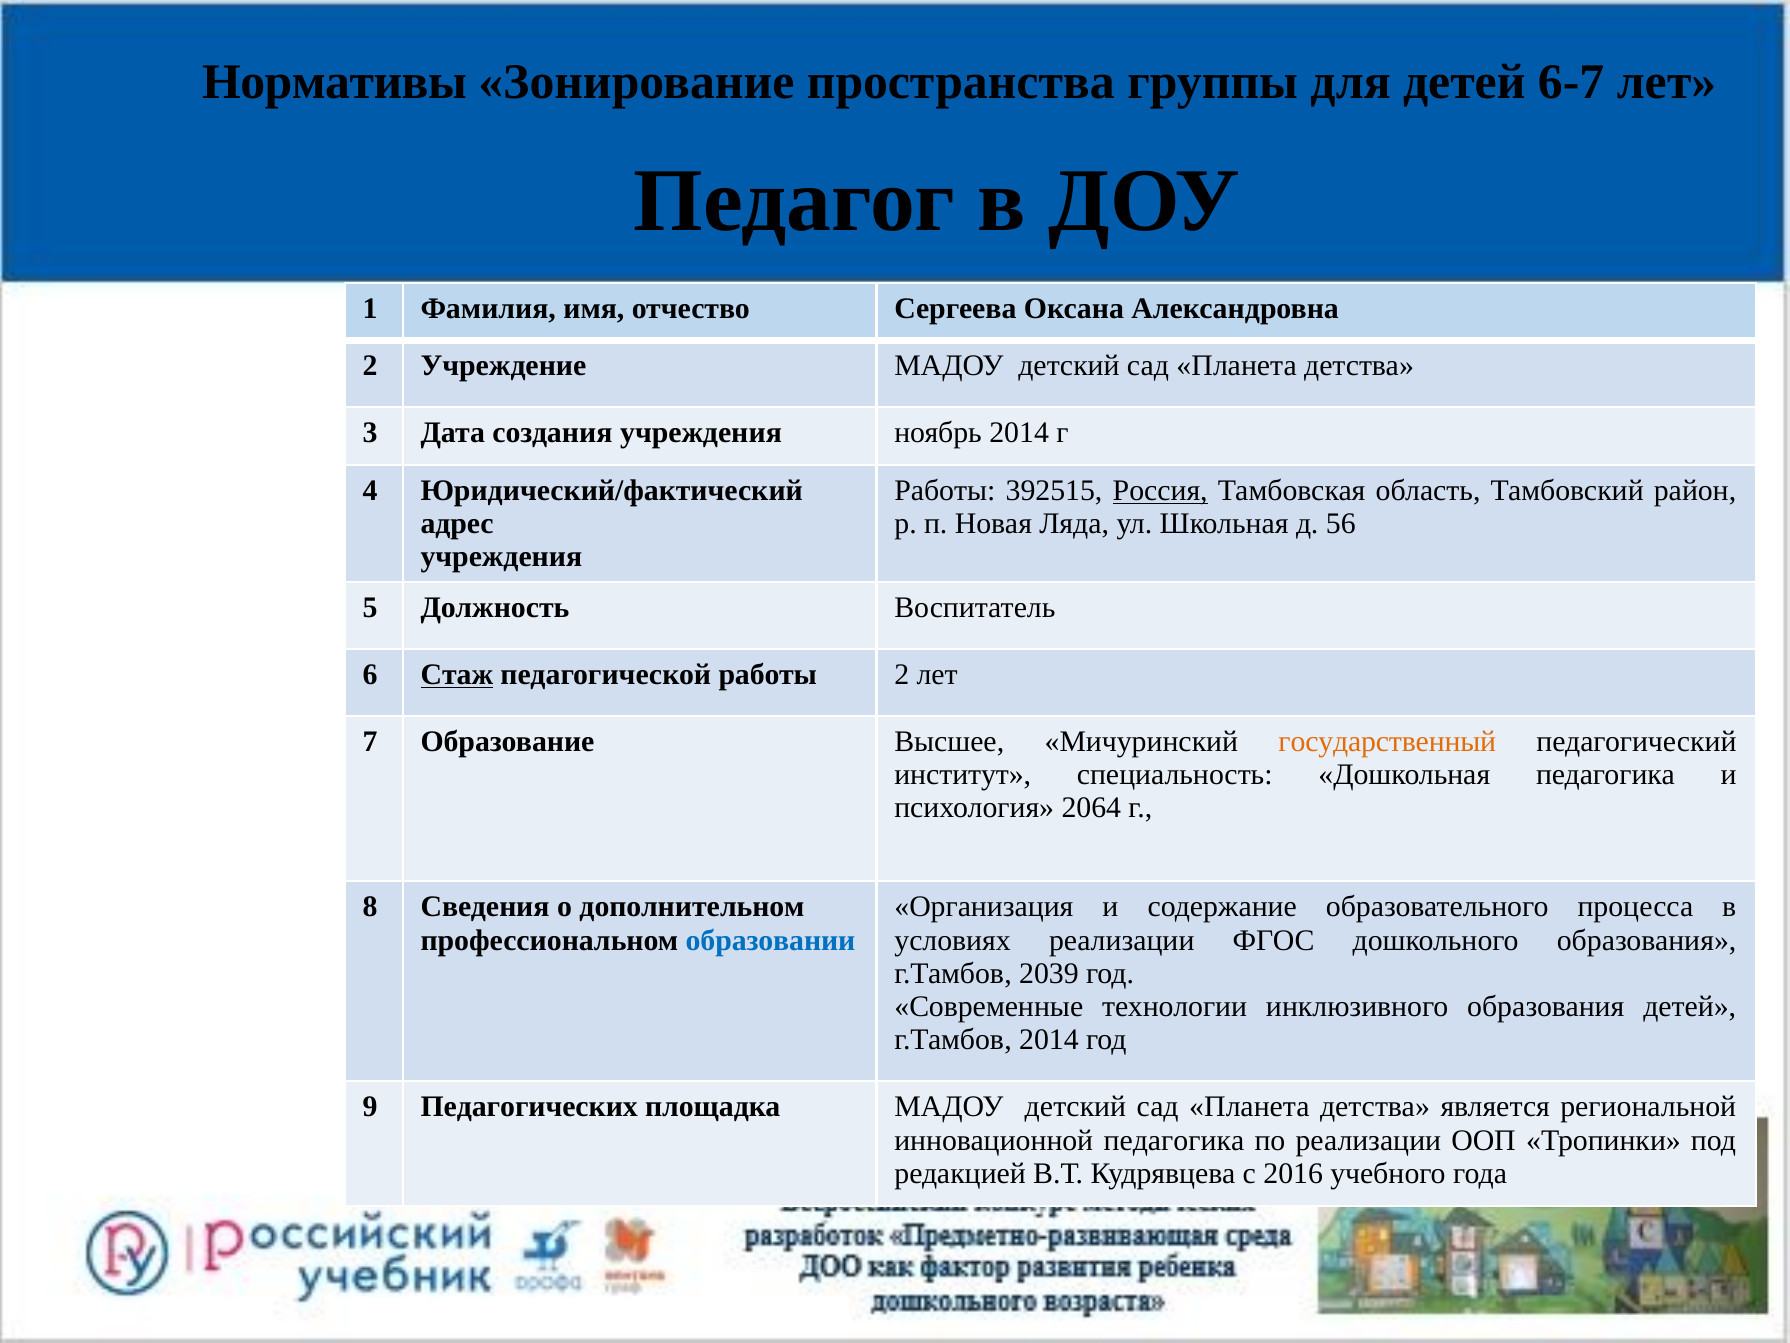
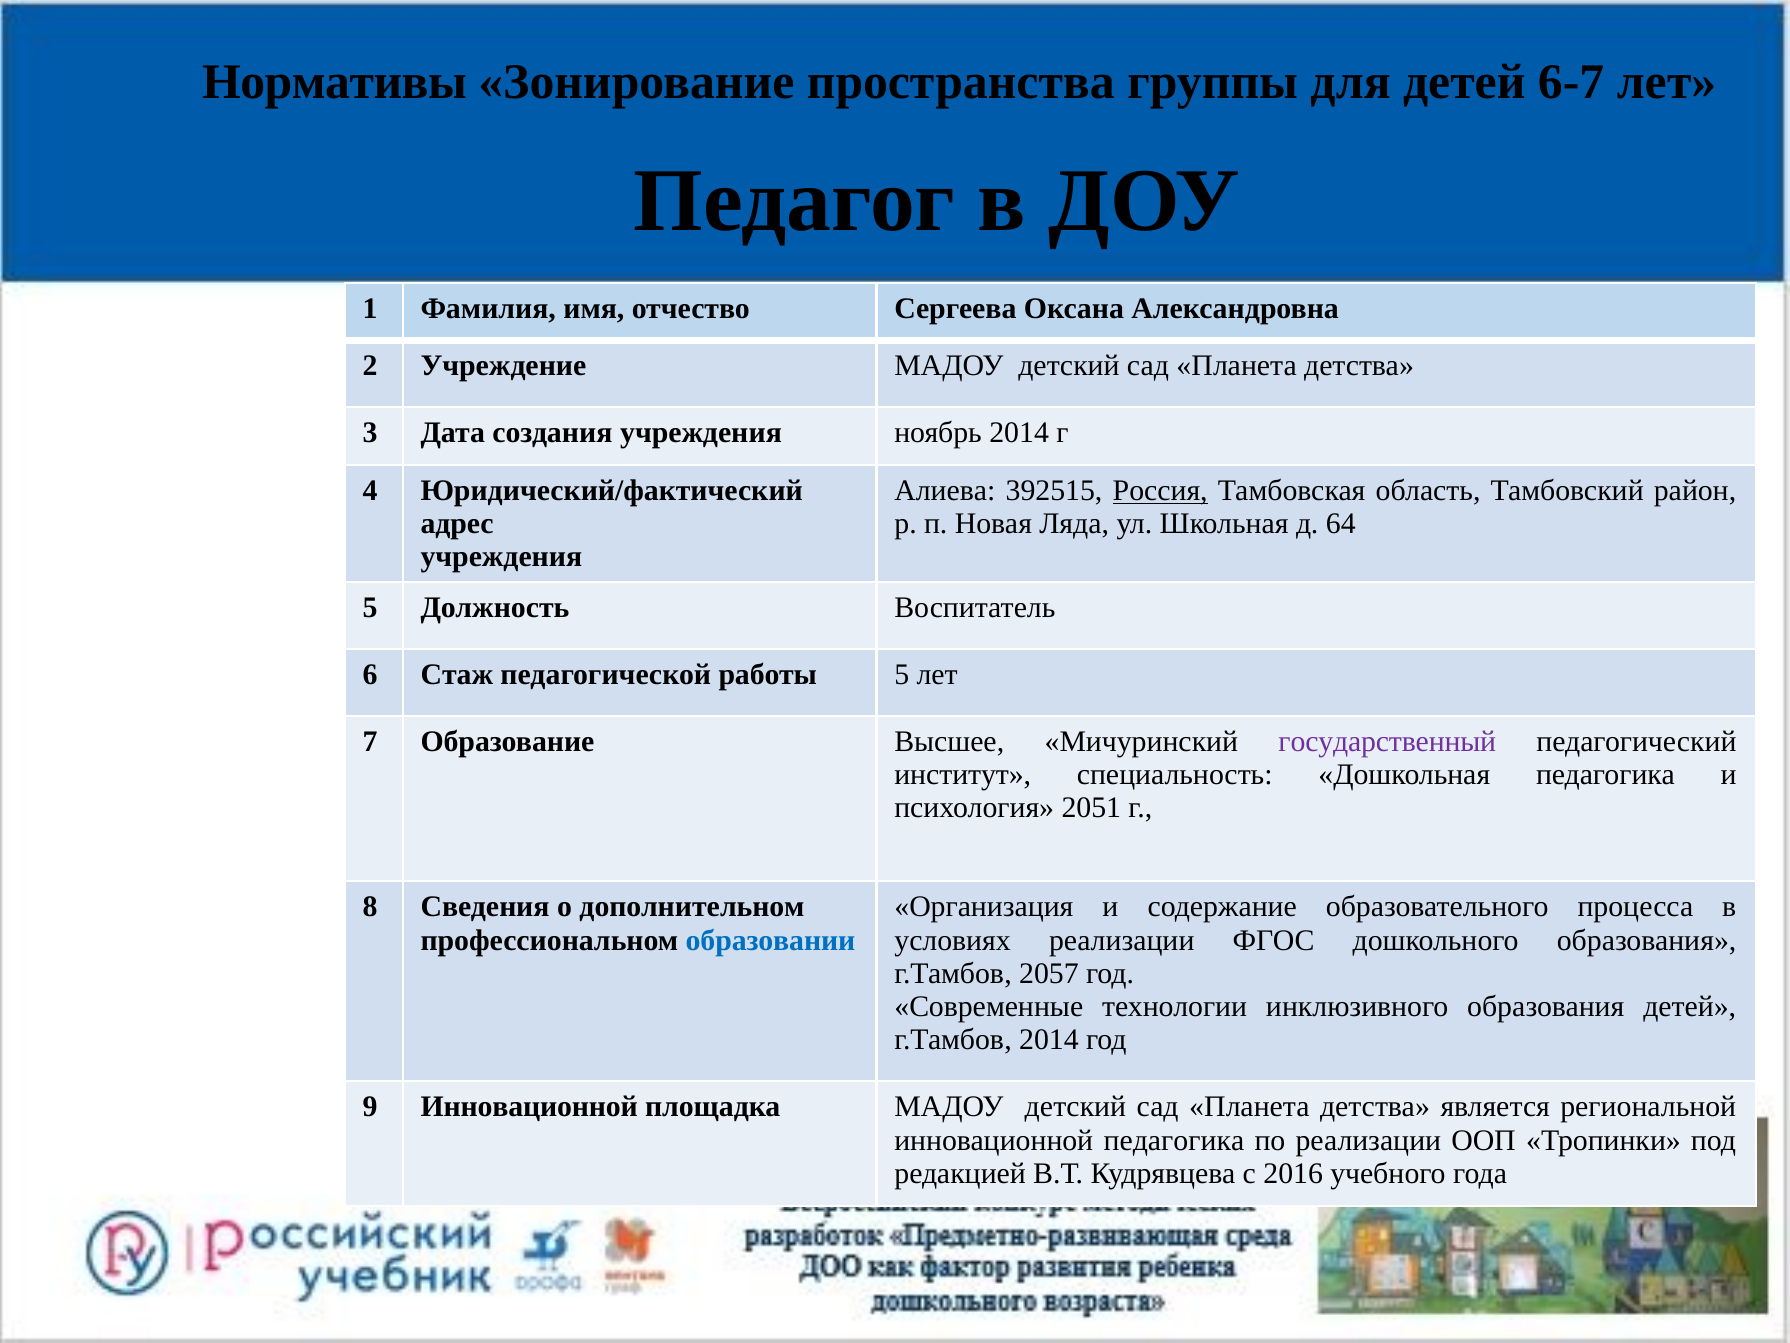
Работы: Работы -> Алиева (945, 490)
56: 56 -> 64 (1341, 524)
Стаж underline: present -> none (457, 674)
работы 2: 2 -> 5 (902, 674)
государственный colour: orange -> purple (1387, 741)
2064: 2064 -> 2051 (1091, 807)
2039: 2039 -> 2057 (1049, 973)
9 Педагогических: Педагогических -> Инновационной (529, 1107)
